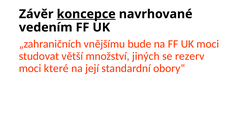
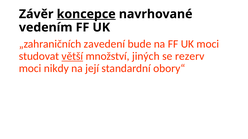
vnějšímu: vnějšímu -> zavedení (104, 44)
větší underline: none -> present (72, 56)
které: které -> nikdy (56, 69)
